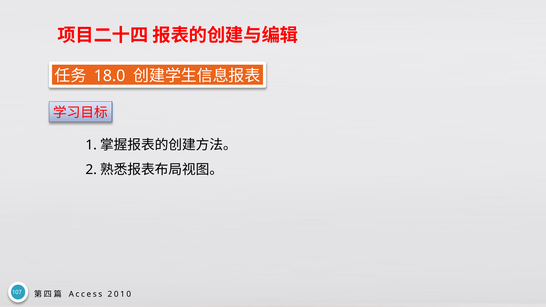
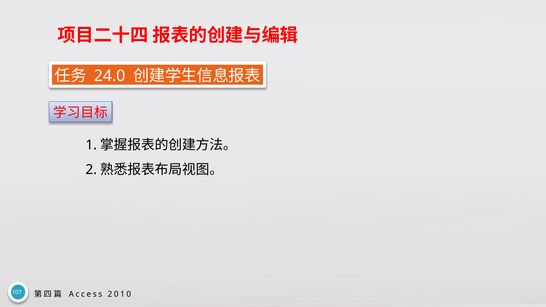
18.0: 18.0 -> 24.0 (110, 76)
